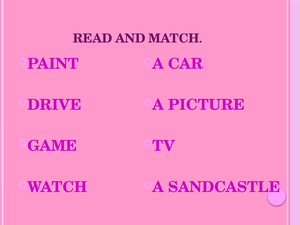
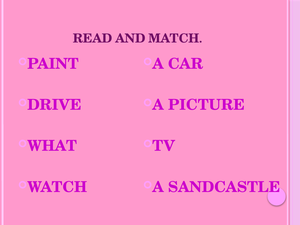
GAME: GAME -> WHAT (52, 146)
